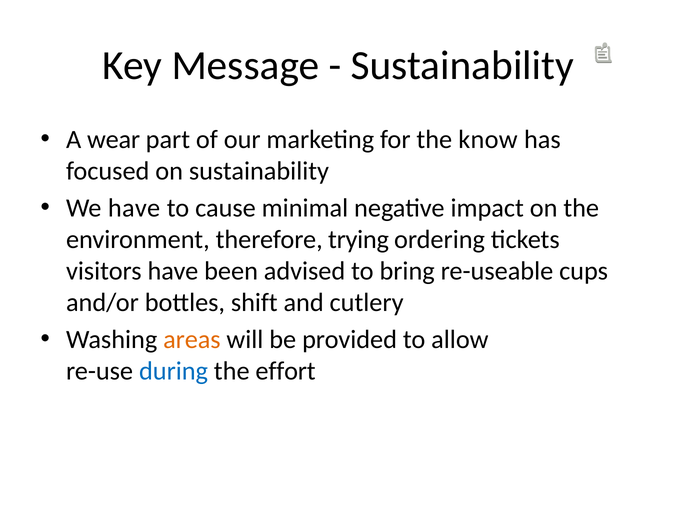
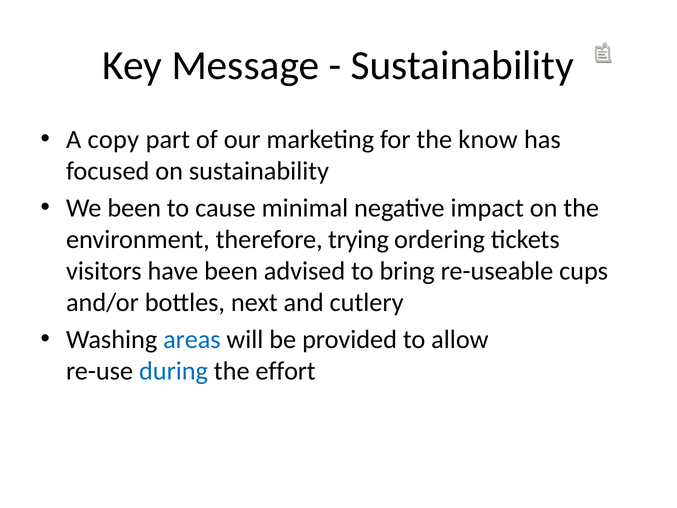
wear: wear -> copy (113, 139)
We have: have -> been (134, 208)
shift: shift -> next (254, 302)
areas colour: orange -> blue (192, 339)
